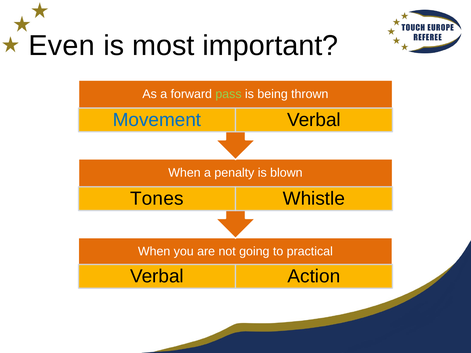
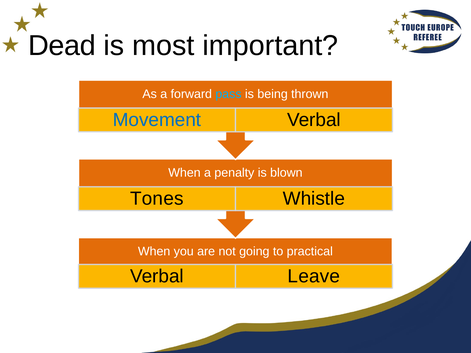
Even: Even -> Dead (62, 46)
pass colour: light green -> light blue (228, 94)
Action: Action -> Leave (314, 276)
